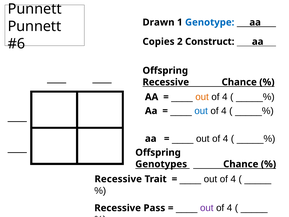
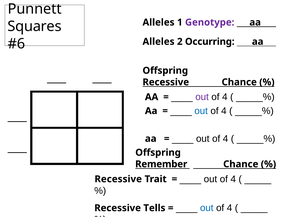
Drawn: Drawn -> Alleles (159, 22)
Genotype colour: blue -> purple (210, 22)
Punnett: Punnett -> Squares (35, 26)
Copies: Copies -> Alleles (159, 42)
Construct: Construct -> Occurring (210, 42)
out colour: orange -> purple (202, 97)
Genotypes: Genotypes -> Remember (161, 164)
Pass: Pass -> Tells (154, 208)
out colour: purple -> blue (207, 208)
